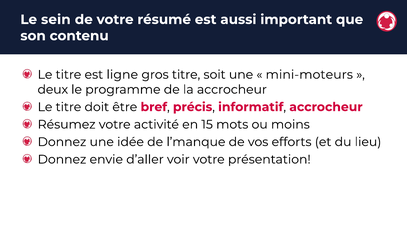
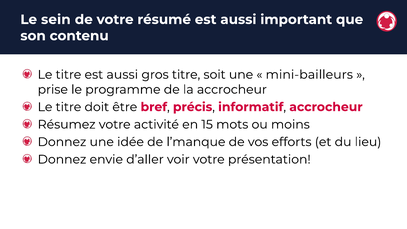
titre est ligne: ligne -> aussi (122, 75)
mini-moteurs: mini-moteurs -> mini-bailleurs (309, 75)
deux: deux -> prise (53, 90)
